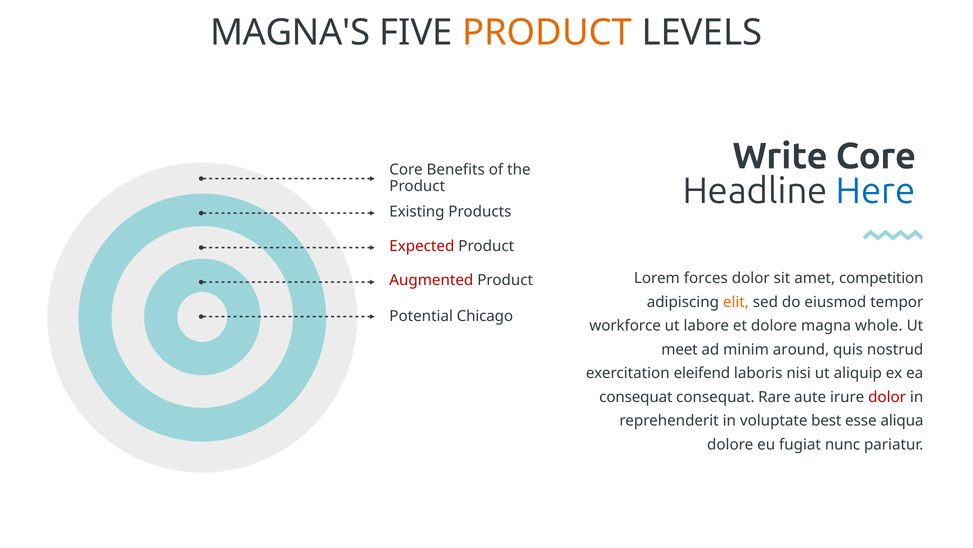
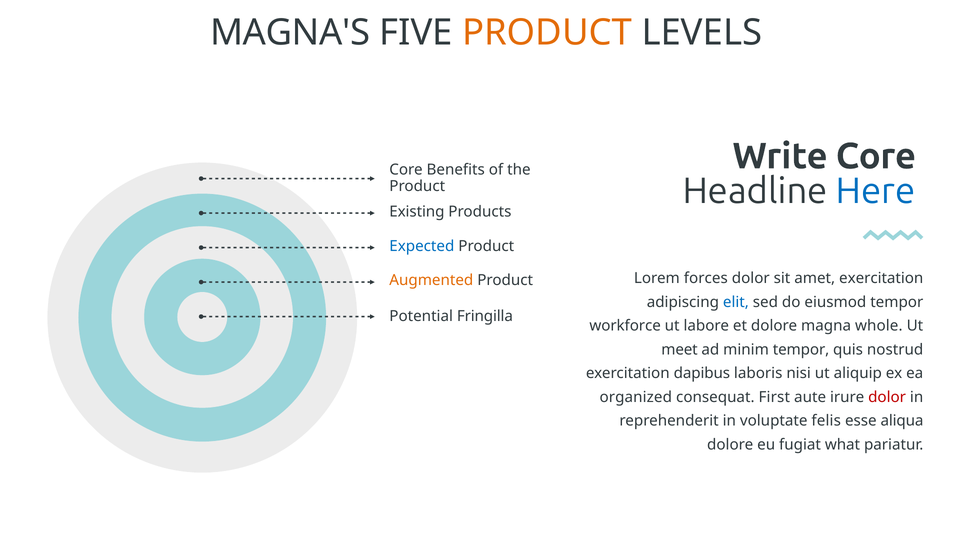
Expected colour: red -> blue (422, 246)
amet competition: competition -> exercitation (881, 278)
Augmented colour: red -> orange (431, 280)
elit colour: orange -> blue (736, 302)
Chicago: Chicago -> Fringilla (485, 316)
minim around: around -> tempor (801, 349)
eleifend: eleifend -> dapibus (702, 373)
consequat: consequat -> organized (636, 397)
Rare: Rare -> First (774, 397)
best: best -> felis (826, 420)
nunc: nunc -> what (842, 444)
